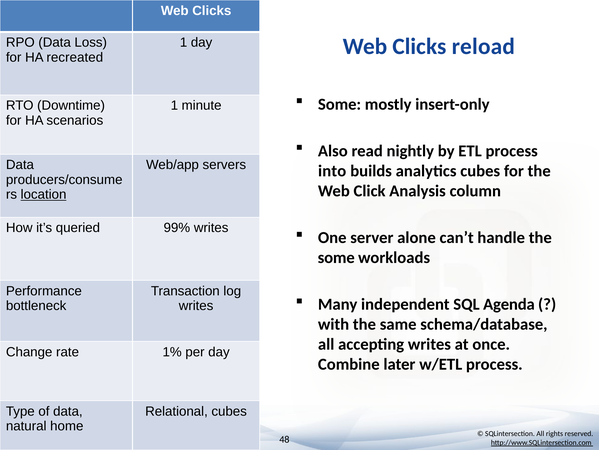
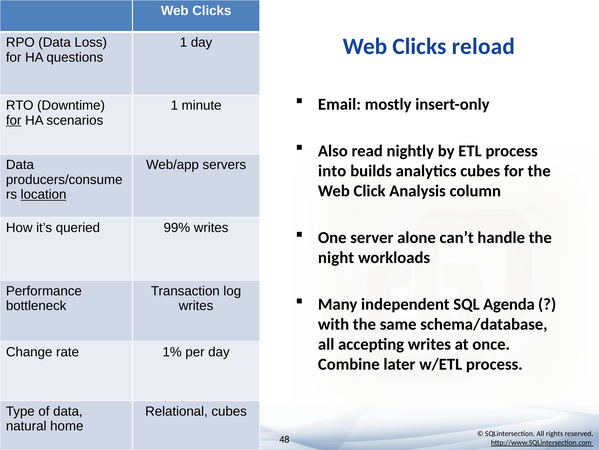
recreated: recreated -> questions (75, 57)
Some: Some -> Email (339, 104)
for underline: none -> present (14, 120)
some: some -> night (336, 257)
